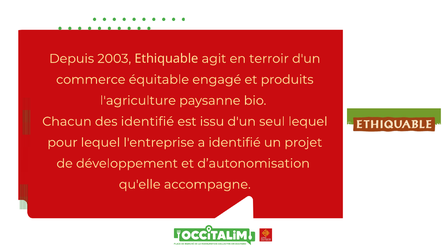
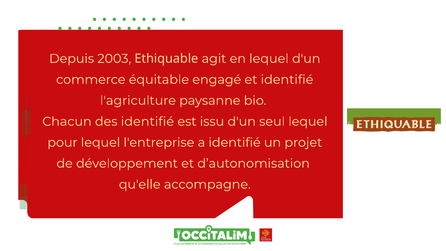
en terroir: terroir -> lequel (269, 59)
et produits: produits -> identifié (287, 80)
